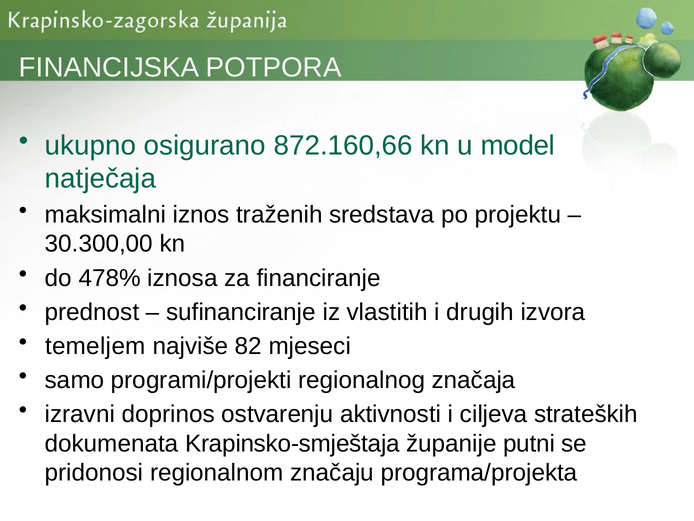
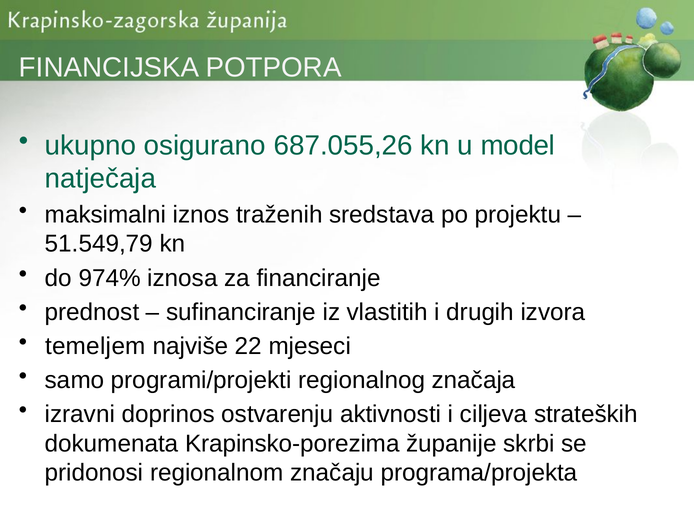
872.160,66: 872.160,66 -> 687.055,26 (343, 145)
30.300,00: 30.300,00 -> 51.549,79 (99, 244)
478%: 478% -> 974% (110, 278)
82: 82 -> 22 (248, 346)
Krapinsko-smještaja: Krapinsko-smještaja -> Krapinsko-porezima (292, 443)
putni: putni -> skrbi (529, 443)
